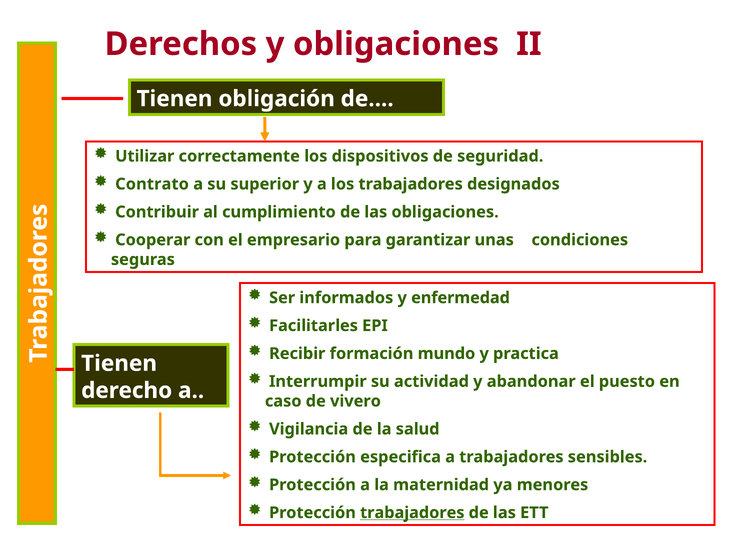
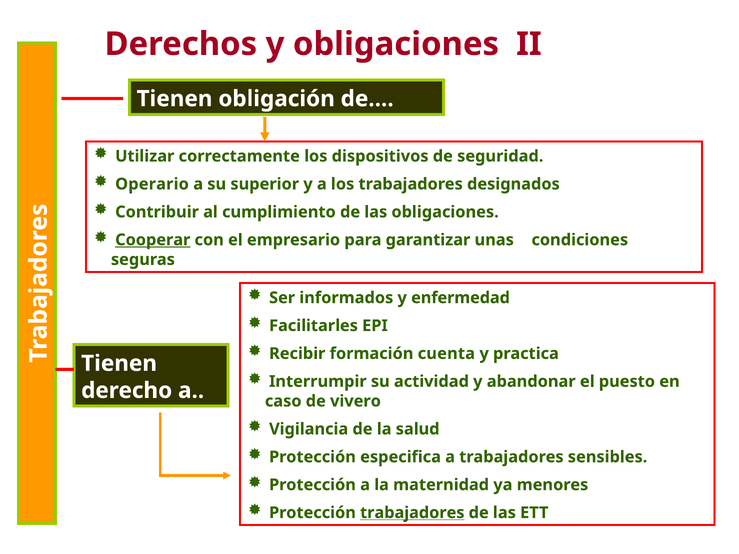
Contrato: Contrato -> Operario (152, 184)
Cooperar underline: none -> present (153, 240)
mundo: mundo -> cuenta (446, 354)
